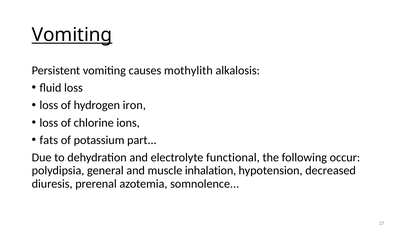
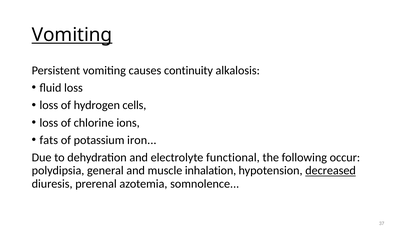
mothylith: mothylith -> continuity (188, 70)
iron: iron -> cells (134, 105)
part: part -> iron (142, 140)
decreased underline: none -> present (331, 171)
